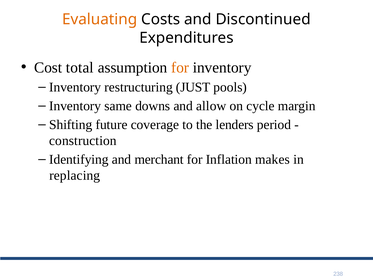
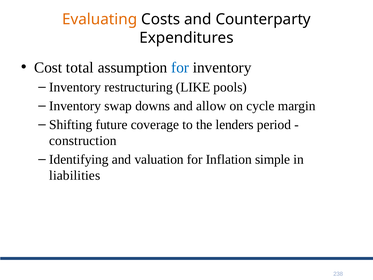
Discontinued: Discontinued -> Counterparty (263, 19)
for colour: orange -> blue (180, 67)
JUST: JUST -> LIKE (193, 87)
same: same -> swap (118, 106)
merchant: merchant -> valuation (159, 159)
makes: makes -> simple (273, 159)
replacing: replacing -> liabilities (75, 175)
